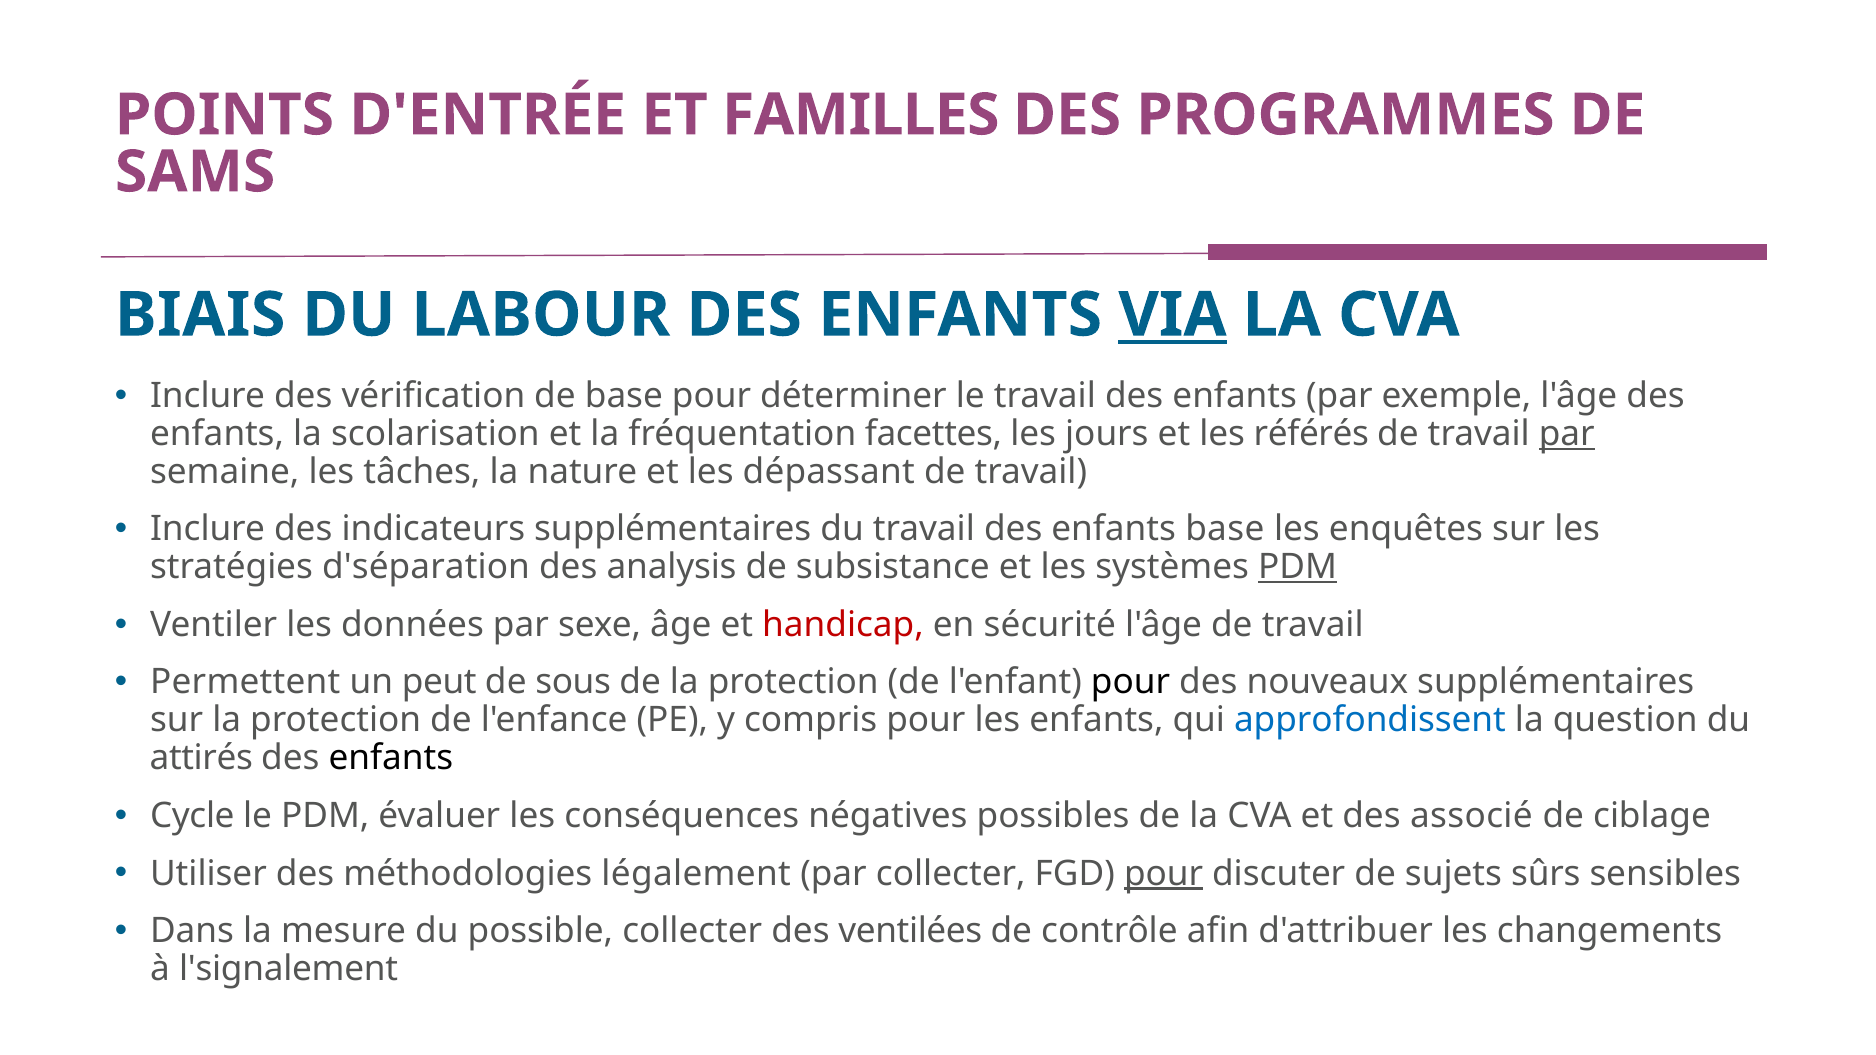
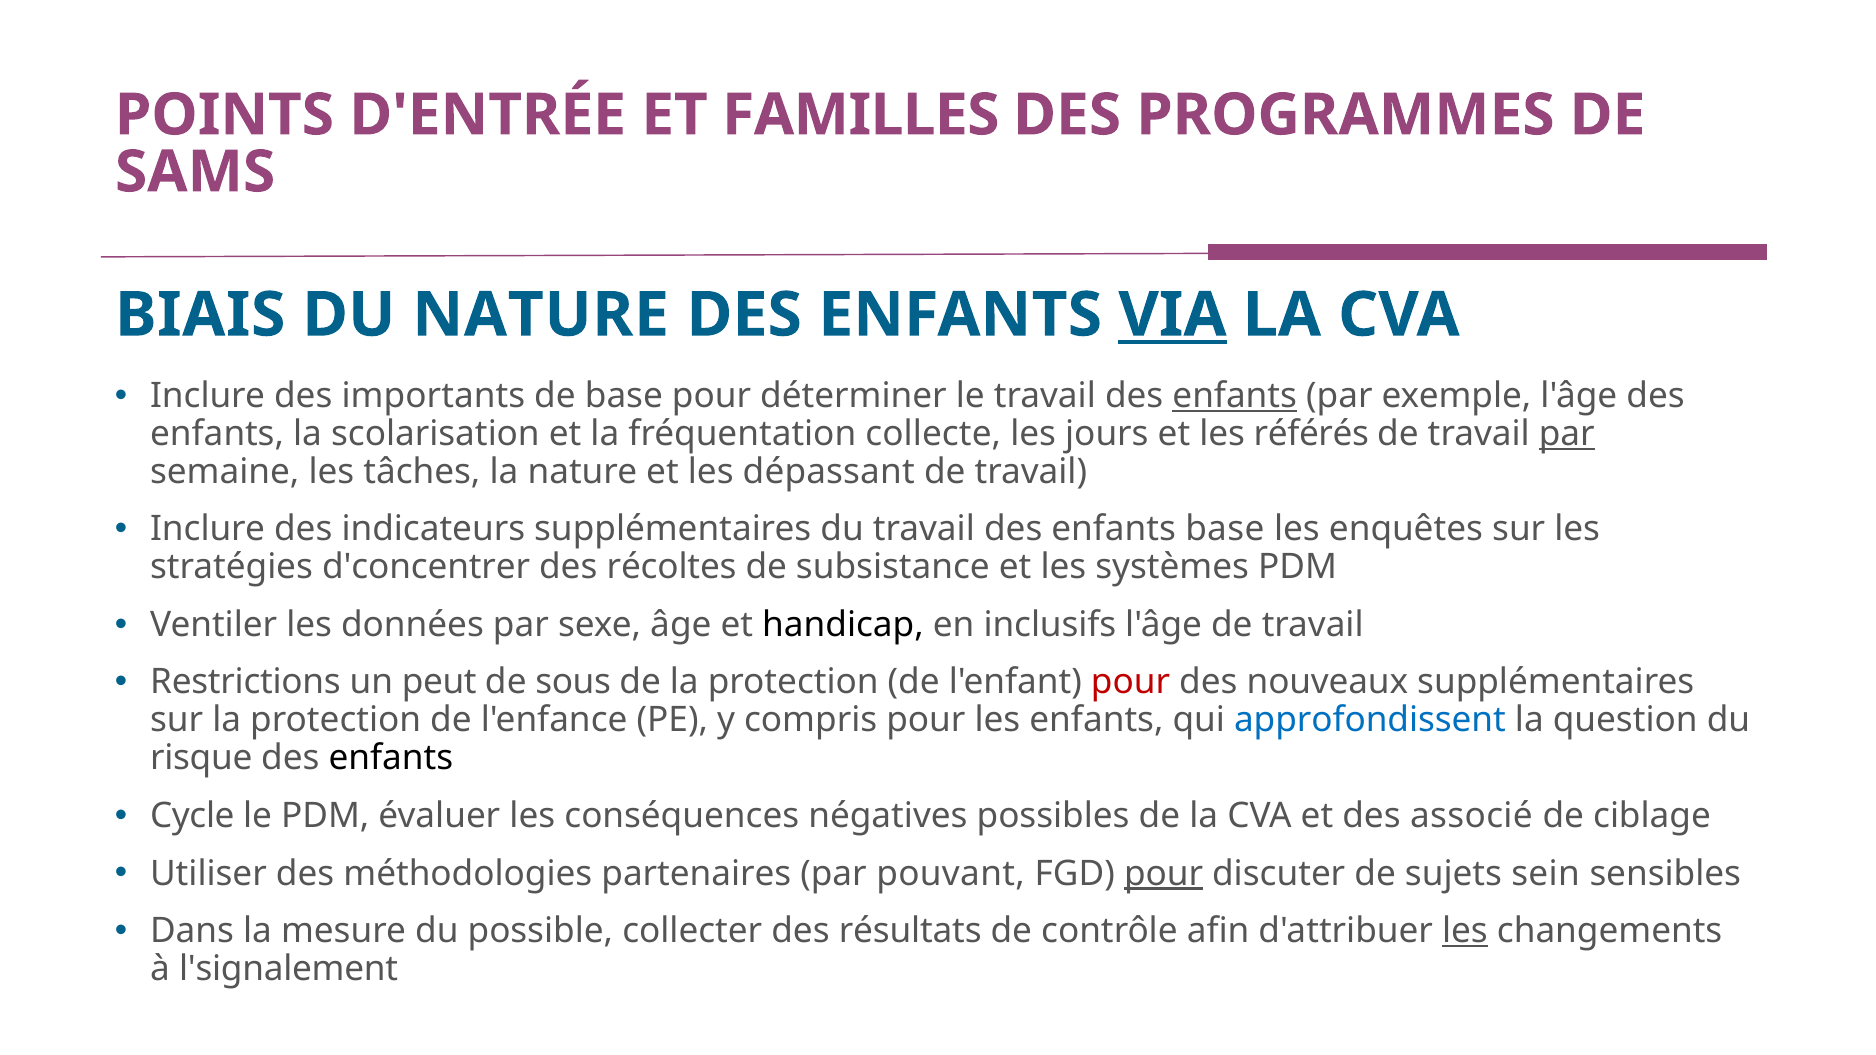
DU LABOUR: LABOUR -> NATURE (541, 315)
vérification: vérification -> importants (433, 396)
enfants underline: none -> present (1235, 396)
facettes: facettes -> collecte (933, 434)
d'séparation: d'séparation -> d'concentrer (426, 567)
analysis: analysis -> récoltes (672, 567)
PDM underline: present -> none (1298, 567)
handicap colour: red -> black (843, 625)
sécurité: sécurité -> inclusifs (1050, 625)
Permettent: Permettent -> Restrictions (245, 683)
pour colour: black -> red (1131, 683)
attirés: attirés -> risque (201, 759)
légalement: légalement -> partenaires (696, 874)
par collecter: collecter -> pouvant (951, 874)
sûrs: sûrs -> sein (1546, 874)
ventilées: ventilées -> résultats (910, 931)
les underline: none -> present (1465, 931)
